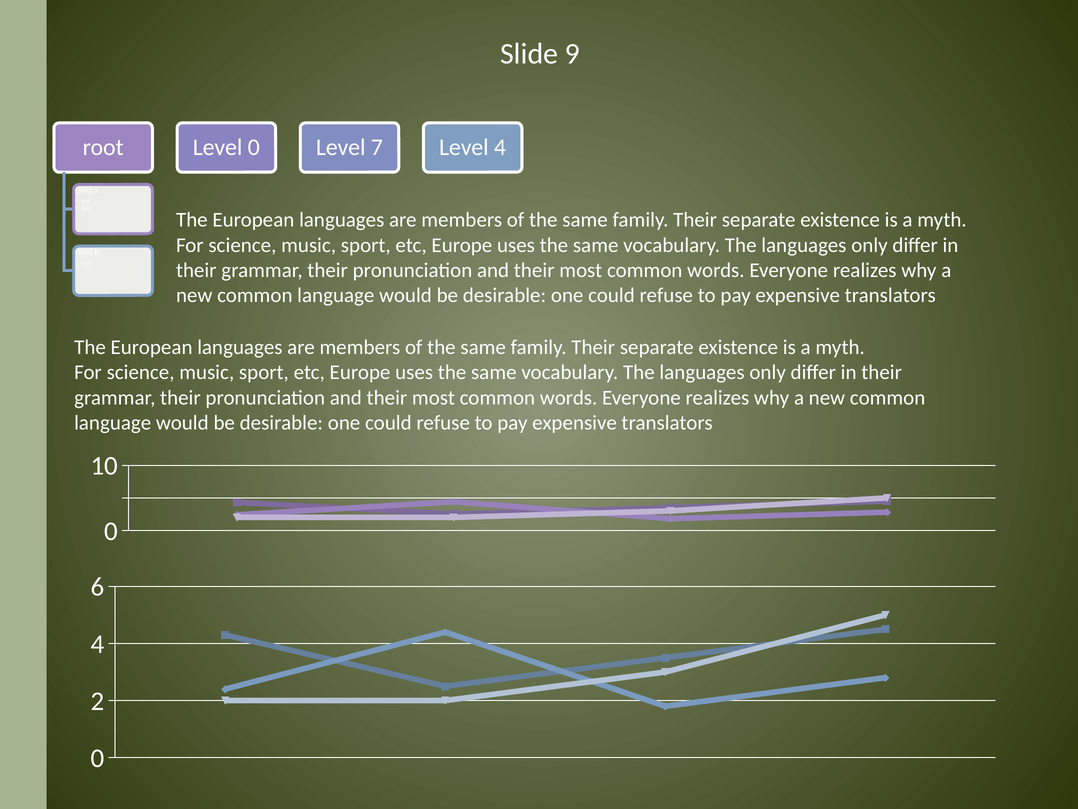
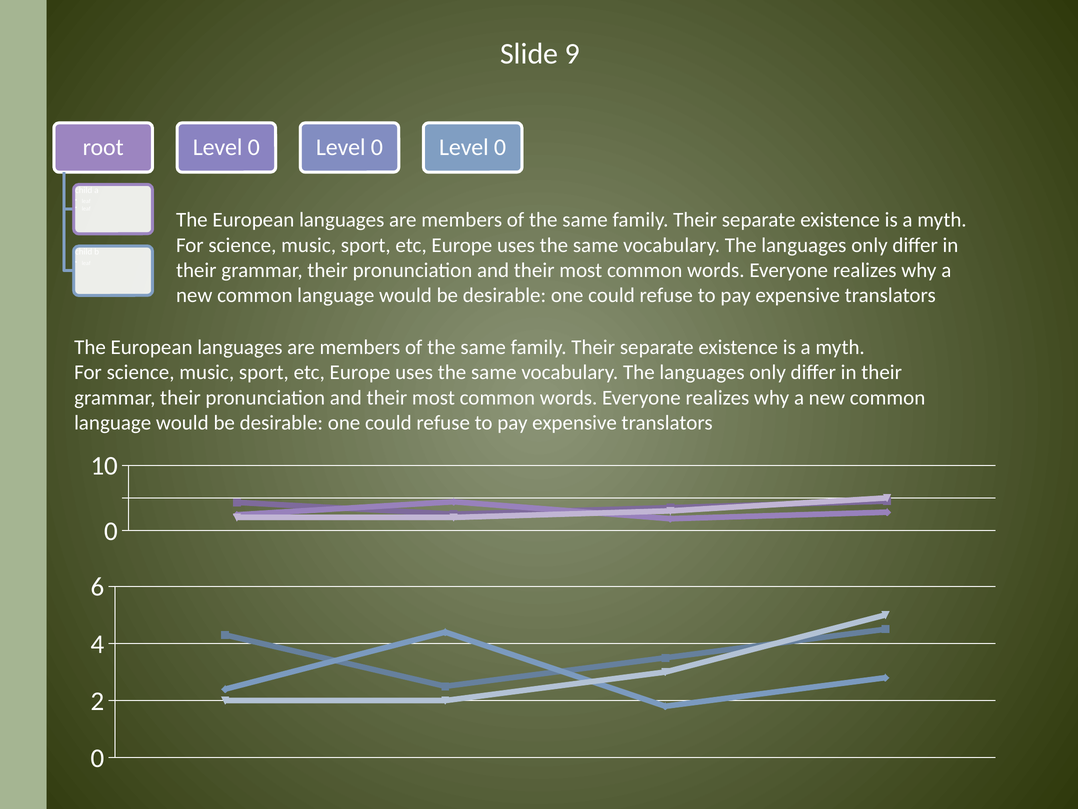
7: 7 -> 0 (377, 147)
4: 4 -> 0 (500, 147)
